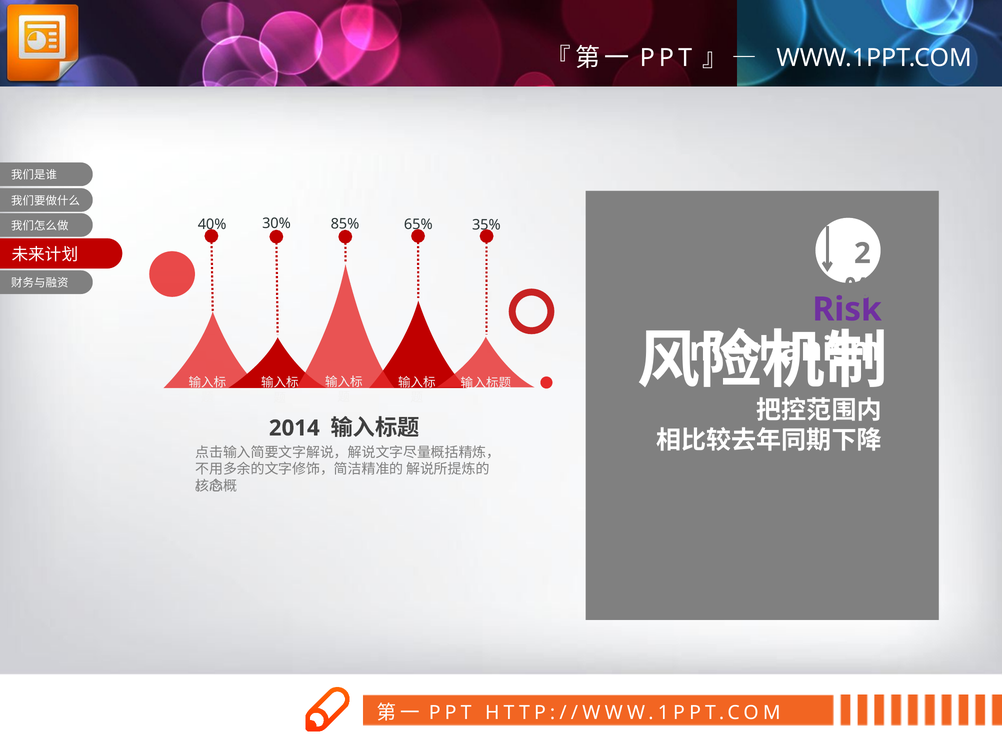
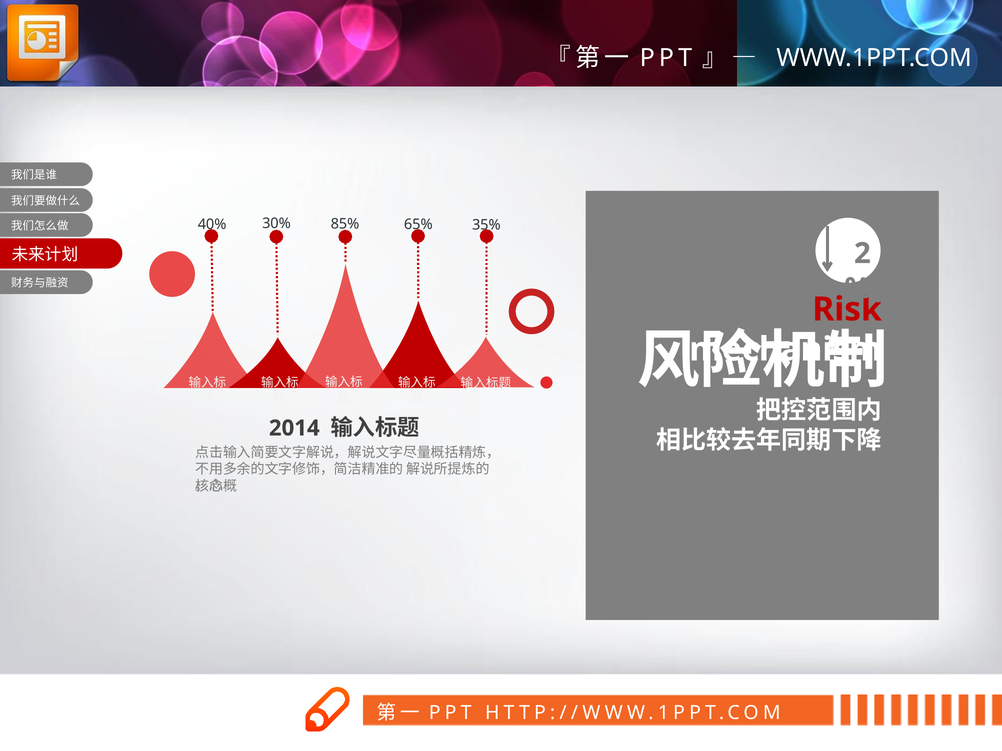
Risk colour: purple -> red (847, 310)
